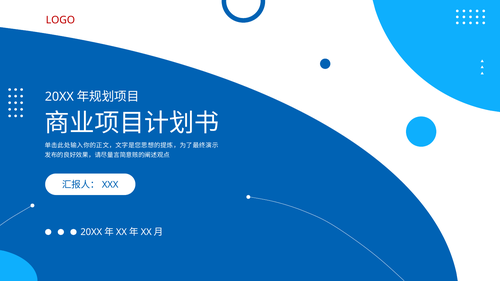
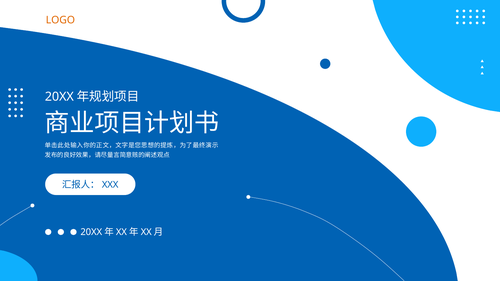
LOGO colour: red -> orange (60, 20)
